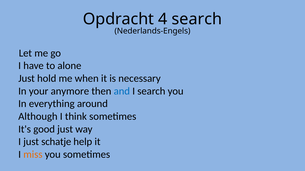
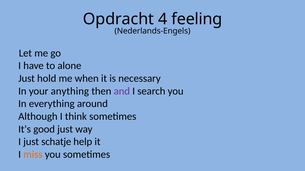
4 search: search -> feeling (197, 19)
anymore: anymore -> anything (70, 91)
and colour: blue -> purple (122, 91)
